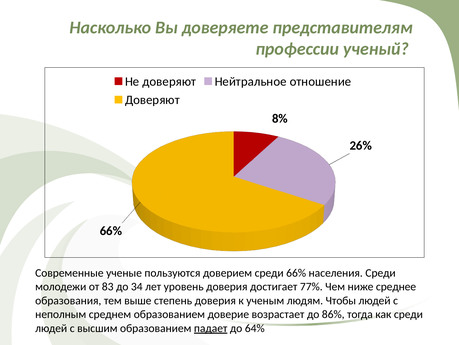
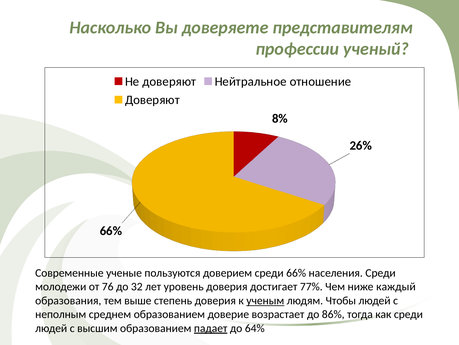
83: 83 -> 76 (108, 286)
34: 34 -> 32 (137, 286)
среднее: среднее -> каждый (396, 286)
ученым underline: none -> present (265, 300)
